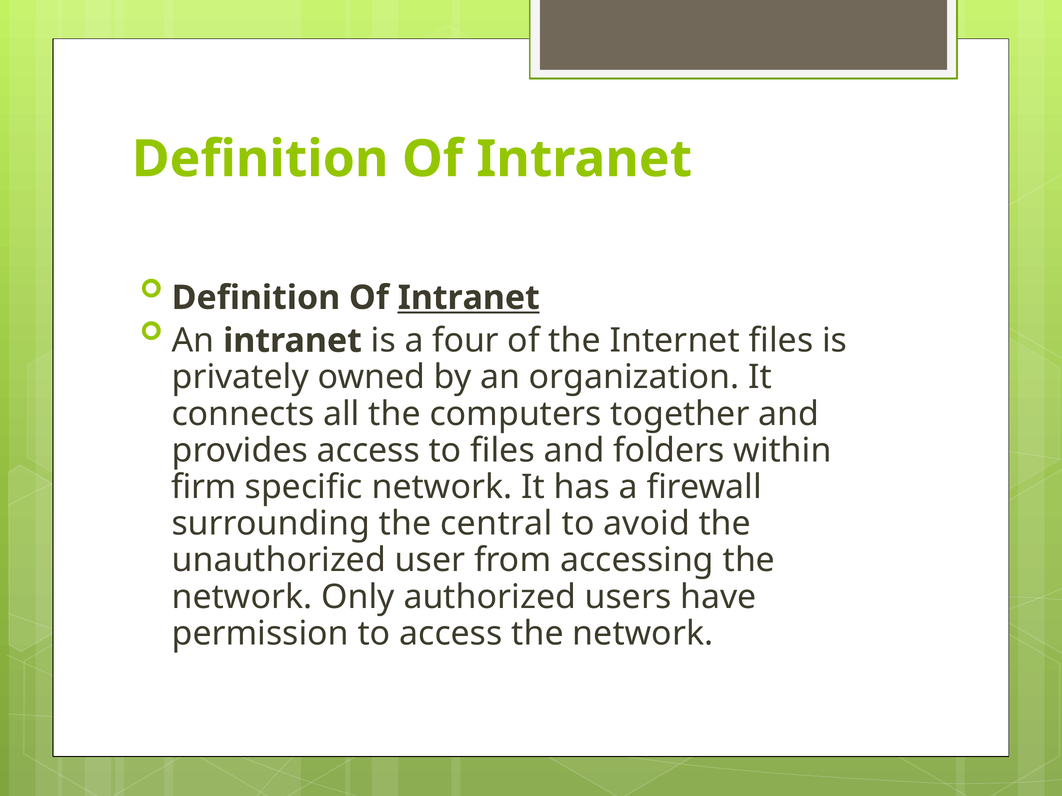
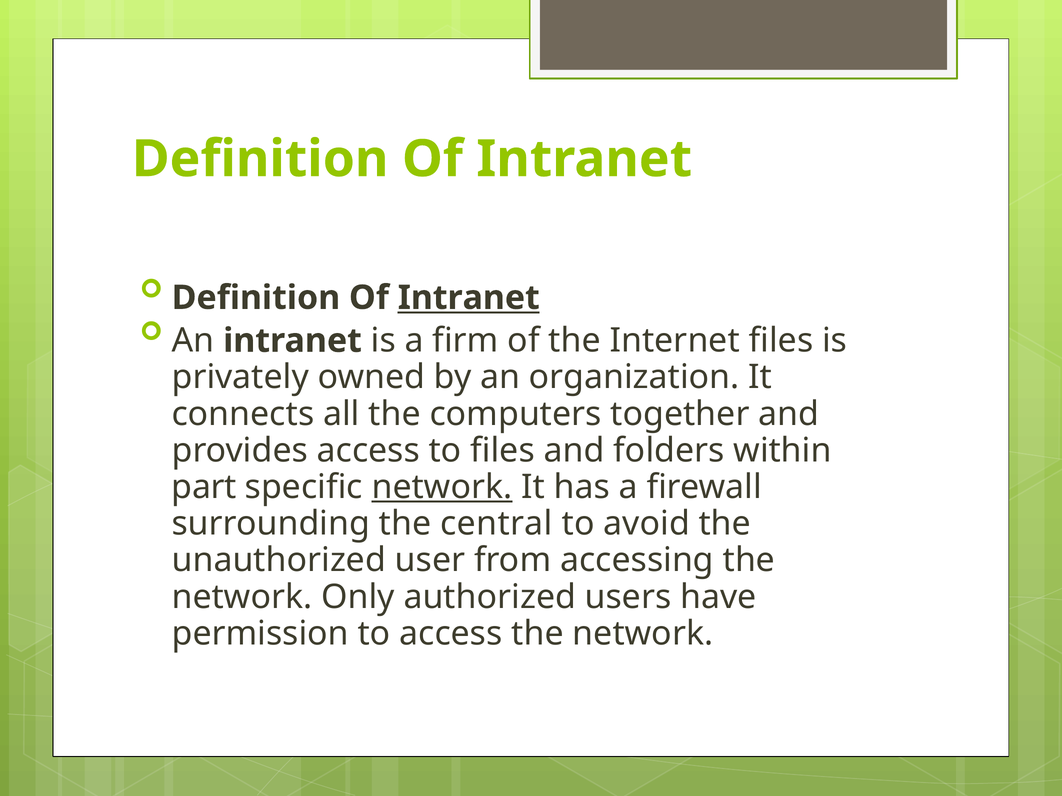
four: four -> firm (466, 341)
firm: firm -> part (204, 487)
network underline: none -> present (442, 487)
